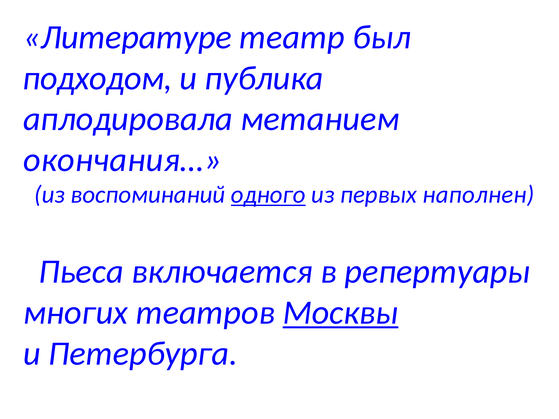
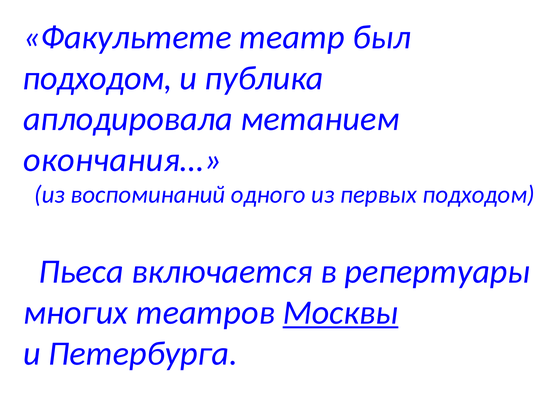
Литературе: Литературе -> Факультете (127, 37)
одного underline: present -> none (268, 195)
первых наполнен: наполнен -> подходом (479, 195)
